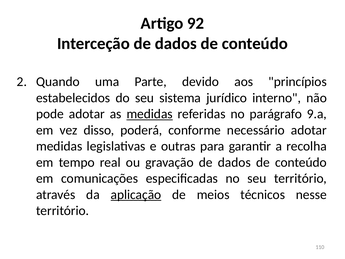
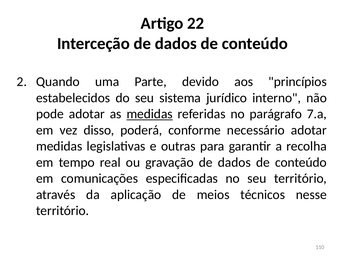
92: 92 -> 22 (196, 23)
9.a: 9.a -> 7.a (317, 114)
aplicação underline: present -> none (136, 194)
